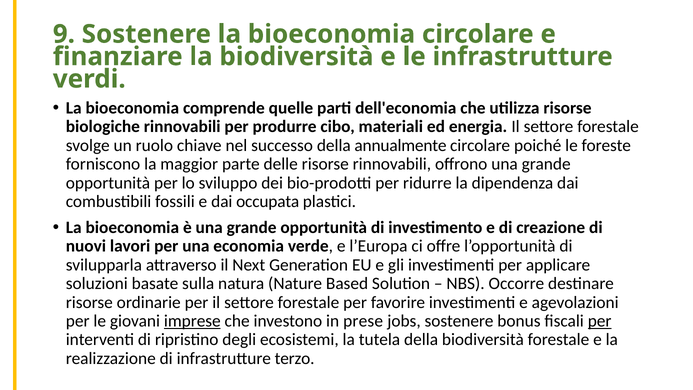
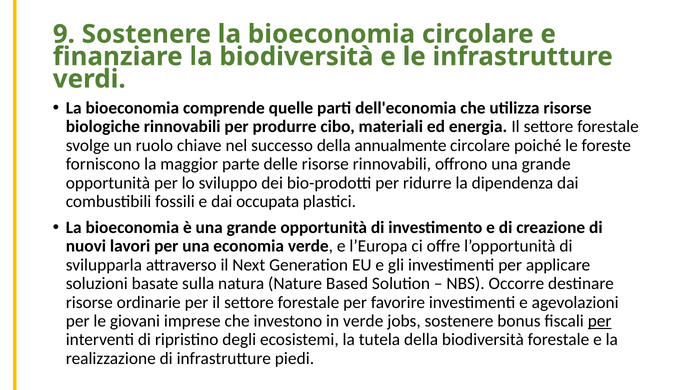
imprese underline: present -> none (192, 321)
in prese: prese -> verde (363, 321)
terzo: terzo -> piedi (294, 358)
